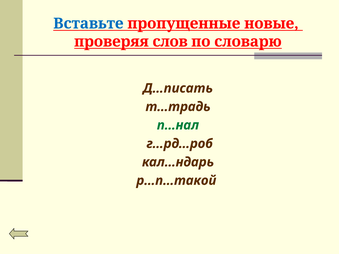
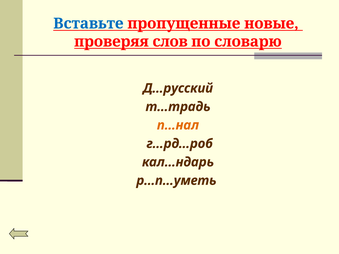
Д…писать: Д…писать -> Д…русский (178, 88)
п…нал colour: green -> orange (178, 125)
р…п…такой: р…п…такой -> р…п…уметь (176, 181)
